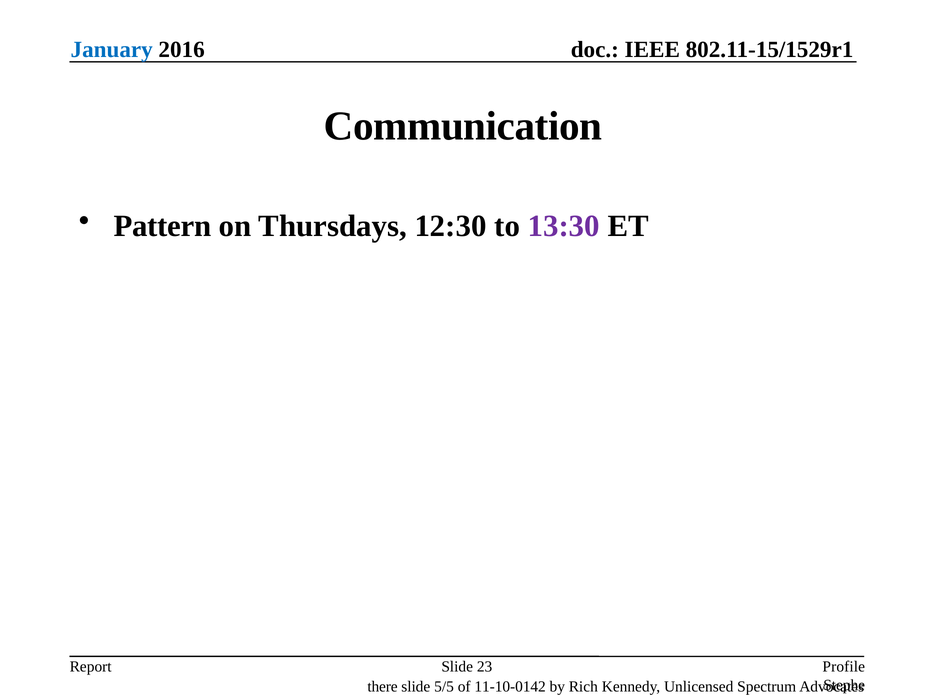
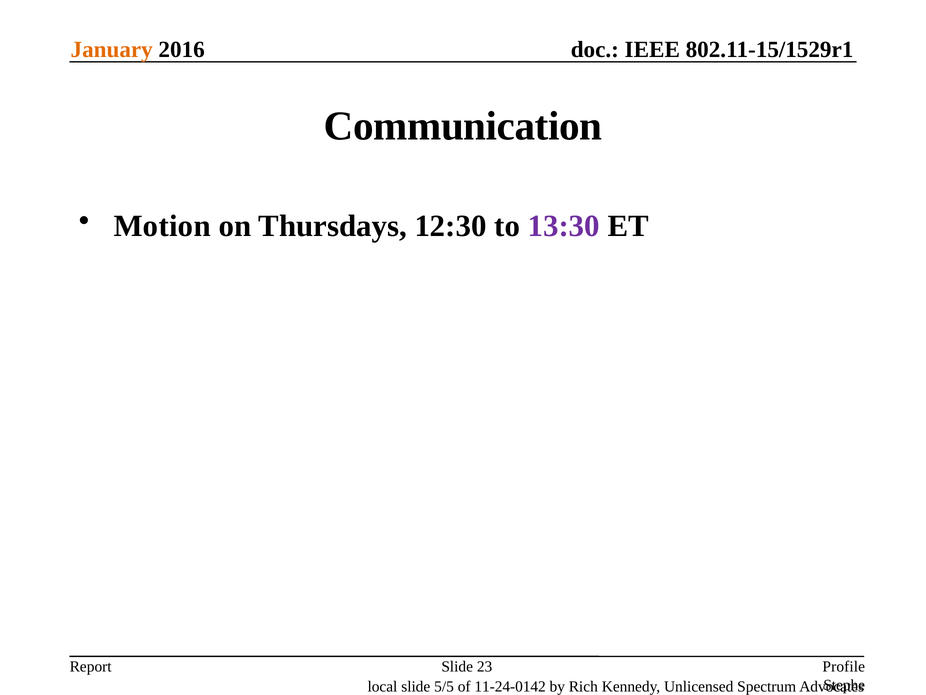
January colour: blue -> orange (112, 49)
Pattern: Pattern -> Motion (162, 226)
there: there -> local (382, 686)
11-10-0142: 11-10-0142 -> 11-24-0142 (510, 686)
